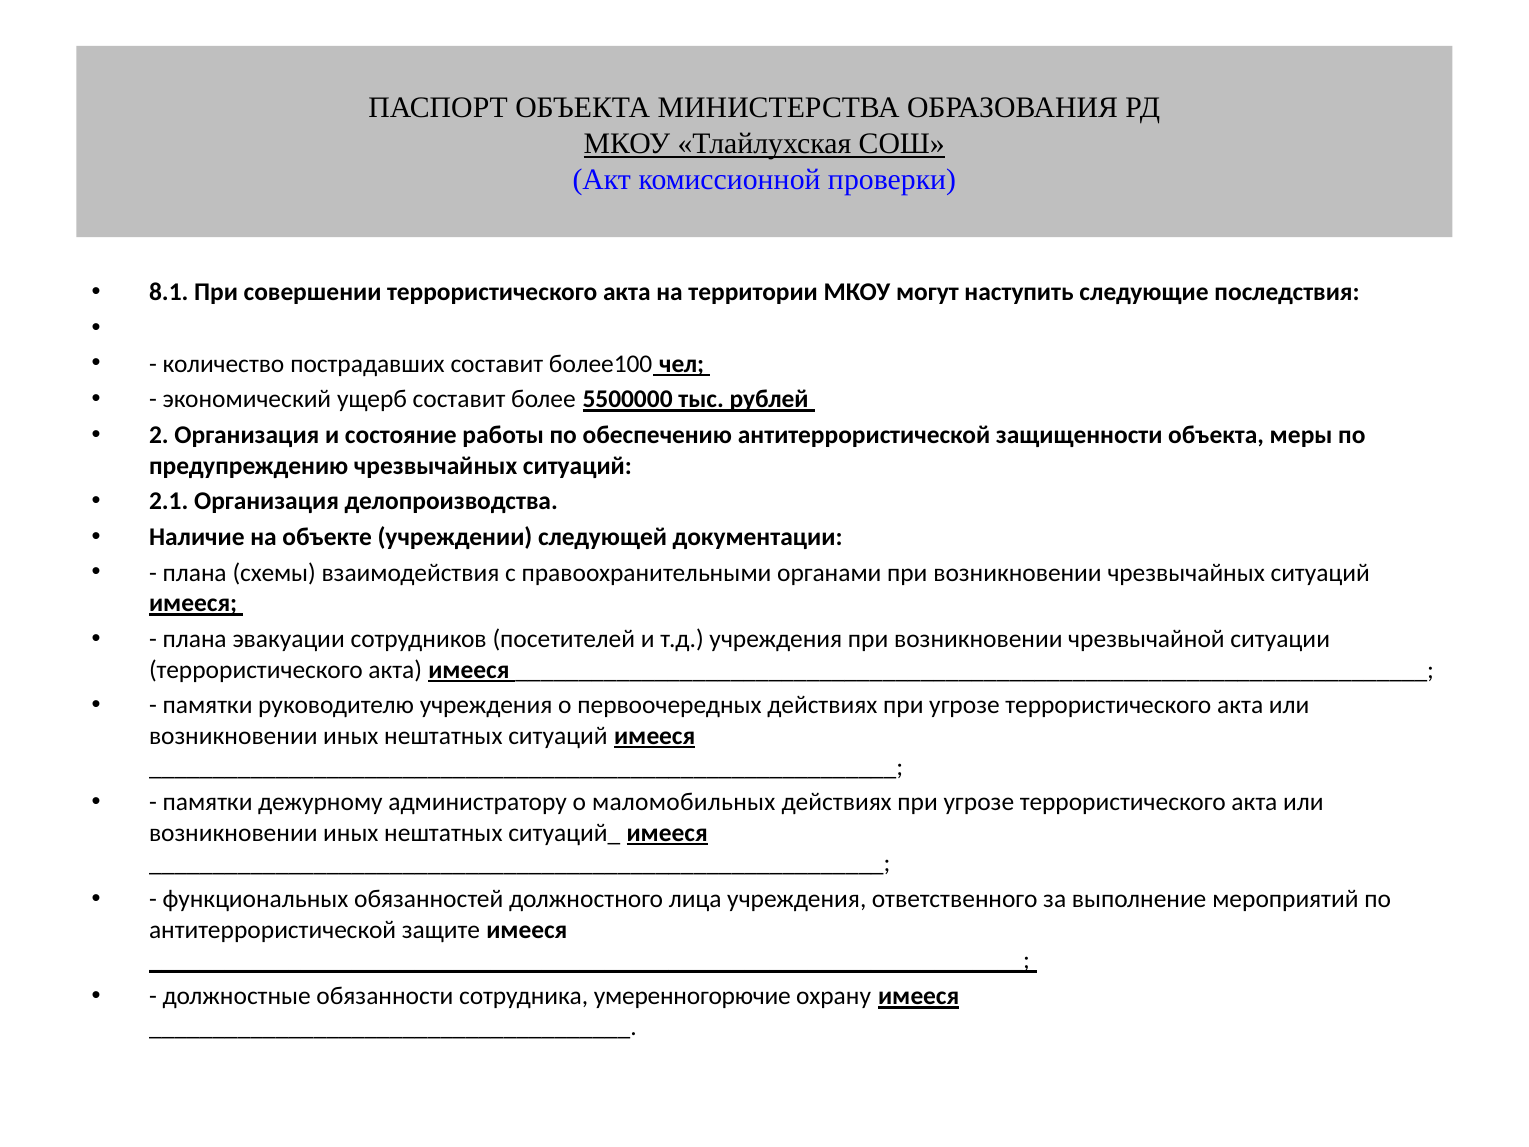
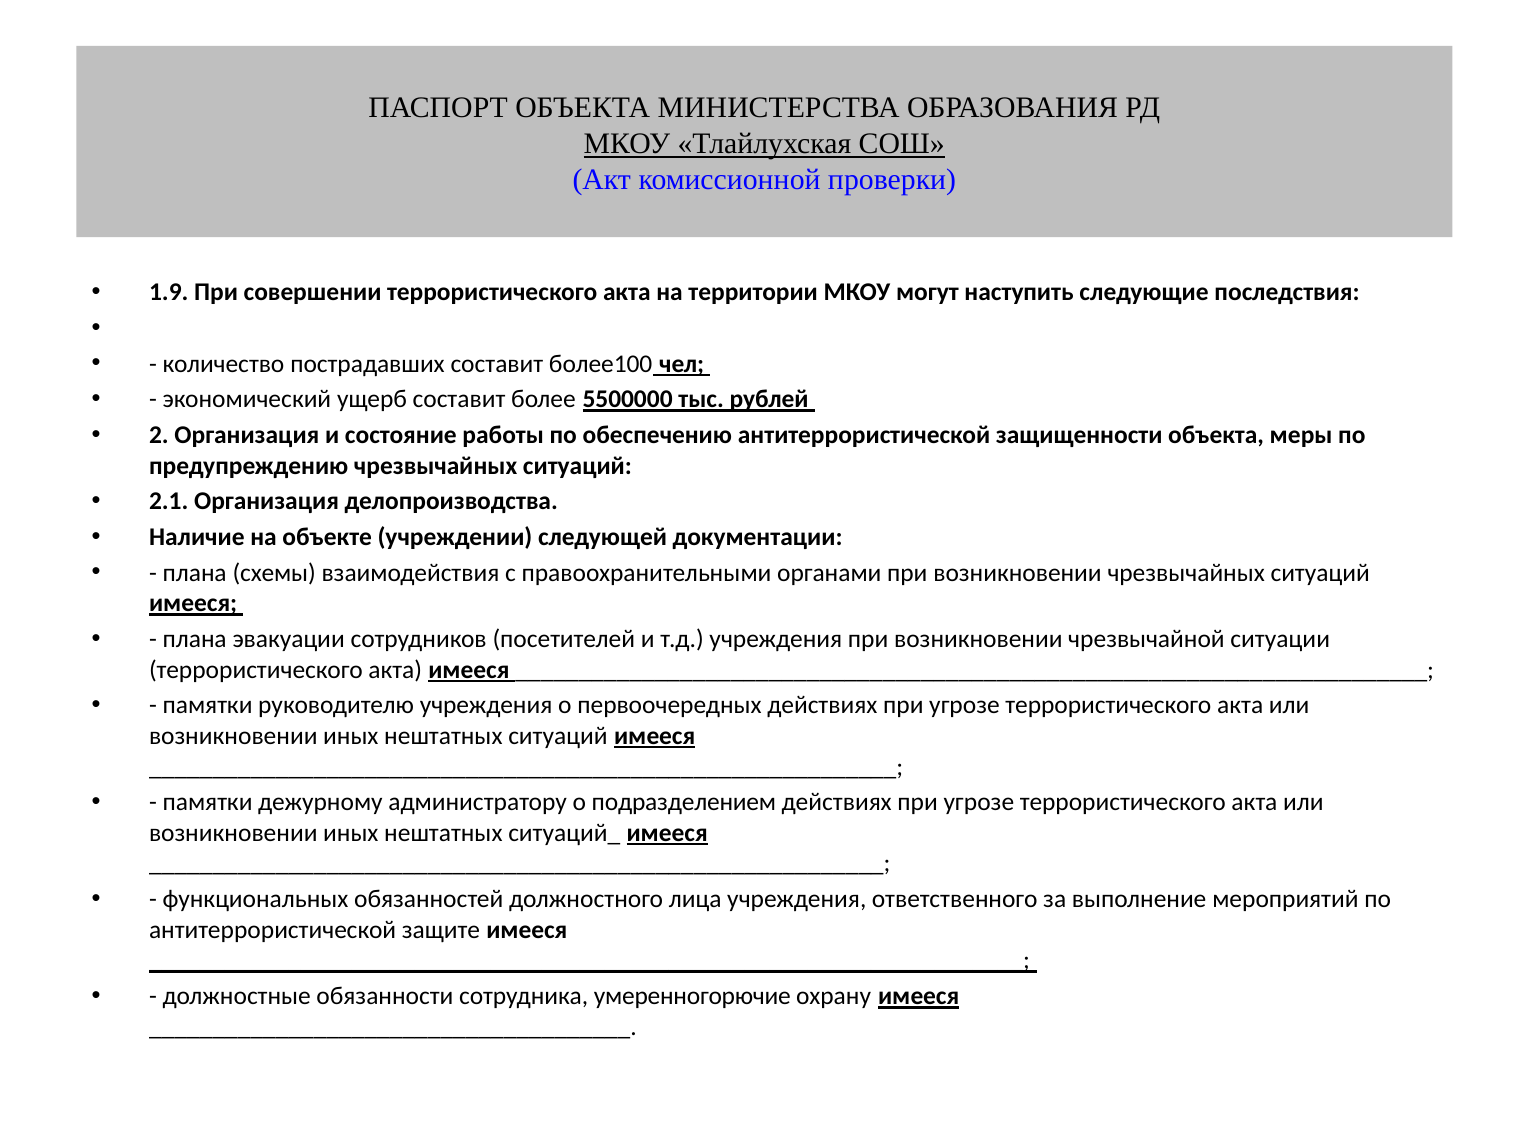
8.1: 8.1 -> 1.9 (169, 292)
маломобильных: маломобильных -> подразделением (684, 802)
